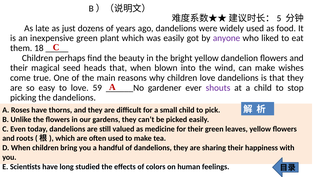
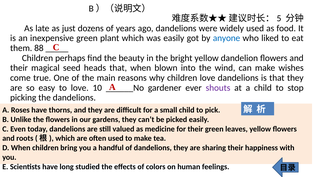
anyone colour: purple -> blue (227, 38)
18: 18 -> 88 (39, 48)
59: 59 -> 10 (97, 88)
